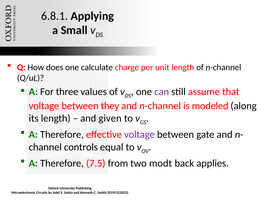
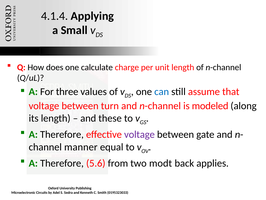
6.8.1: 6.8.1 -> 4.1.4 (55, 16)
can colour: purple -> blue (162, 91)
they: they -> turn (110, 106)
given: given -> these (110, 118)
controls: controls -> manner (81, 147)
7.5: 7.5 -> 5.6 (96, 163)
